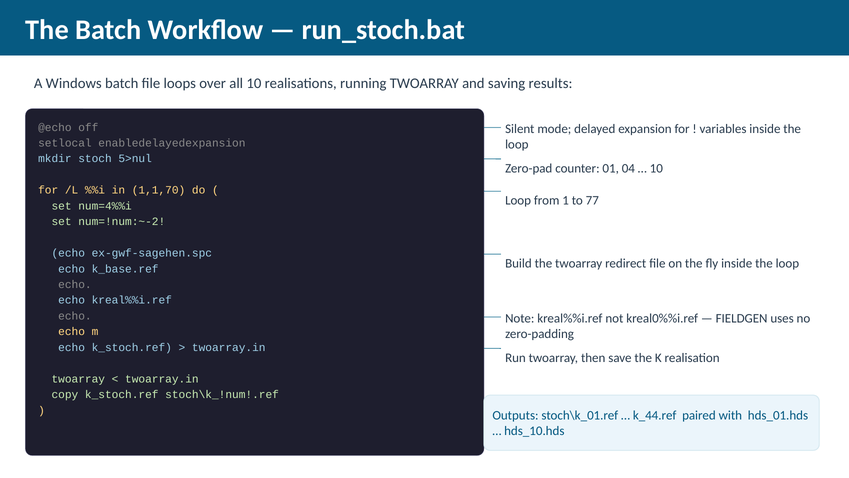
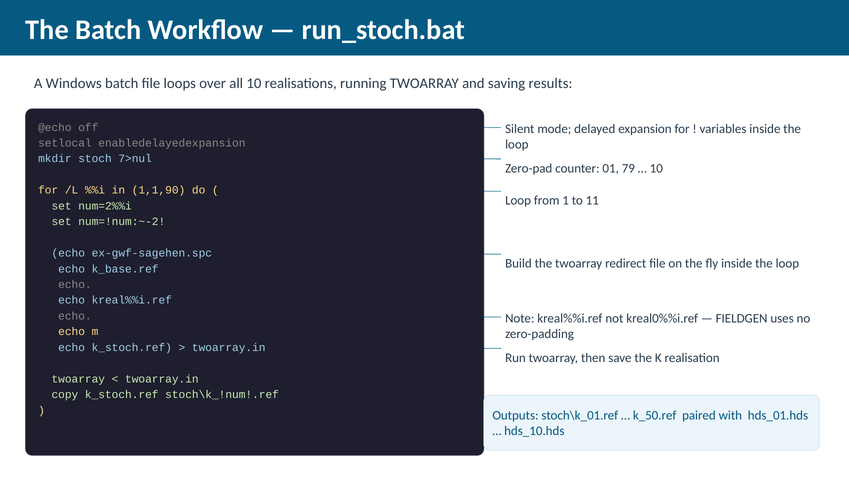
5>nul: 5>nul -> 7>nul (135, 159)
04: 04 -> 79 (628, 168)
1,1,70: 1,1,70 -> 1,1,90 (159, 190)
77: 77 -> 11 (592, 200)
num=4%%i: num=4%%i -> num=2%%i (105, 206)
k_44.ref: k_44.ref -> k_50.ref (655, 415)
